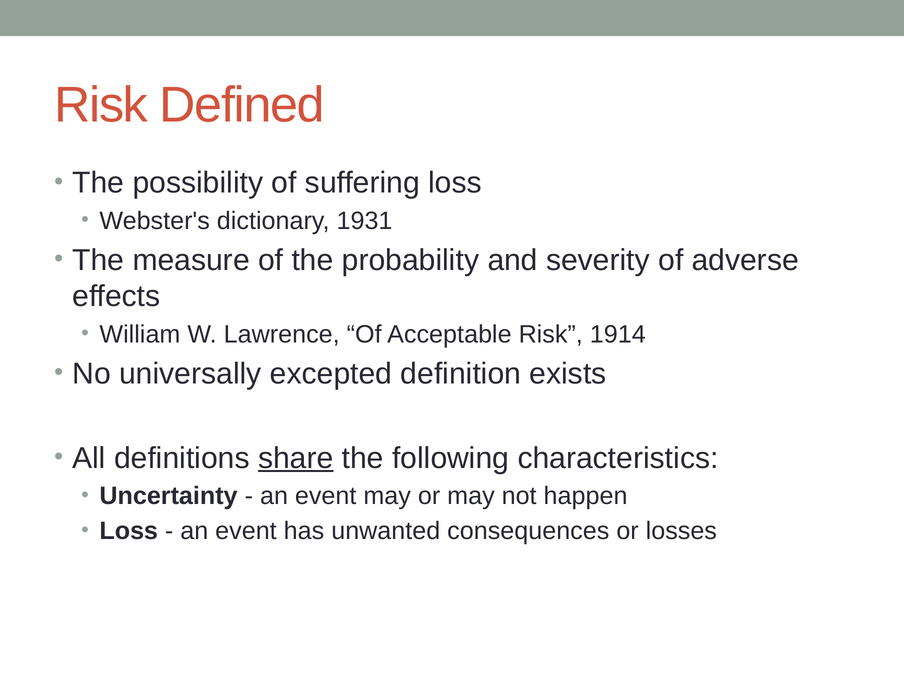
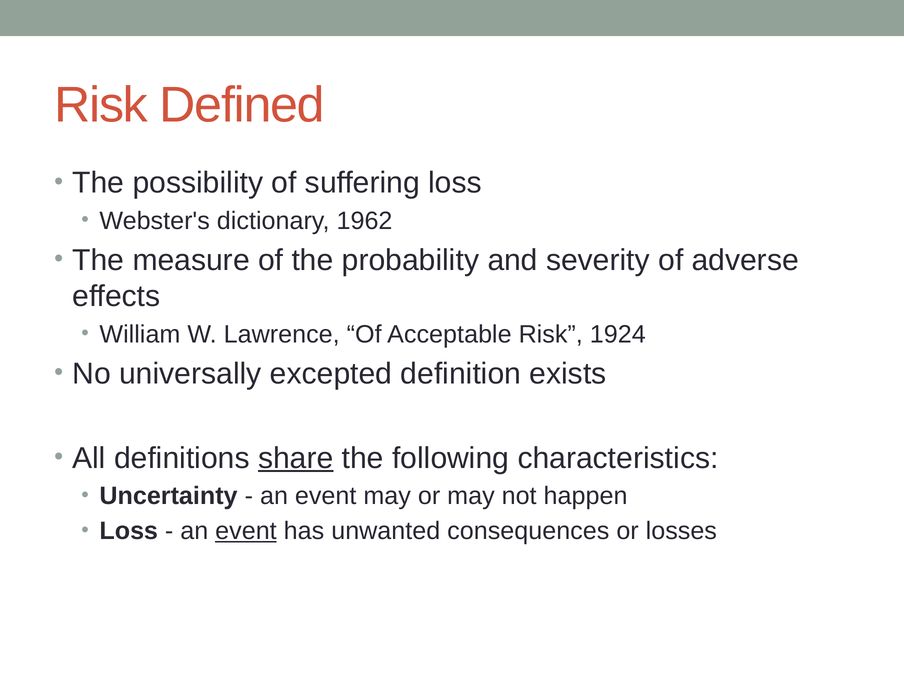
1931: 1931 -> 1962 (365, 221)
1914: 1914 -> 1924 (618, 334)
event underline: none -> present (246, 531)
